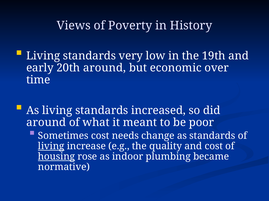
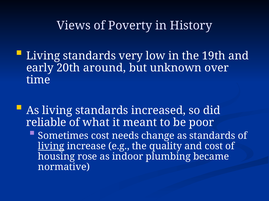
economic: economic -> unknown (176, 68)
around: around -> reliable (46, 123)
housing underline: present -> none (56, 157)
